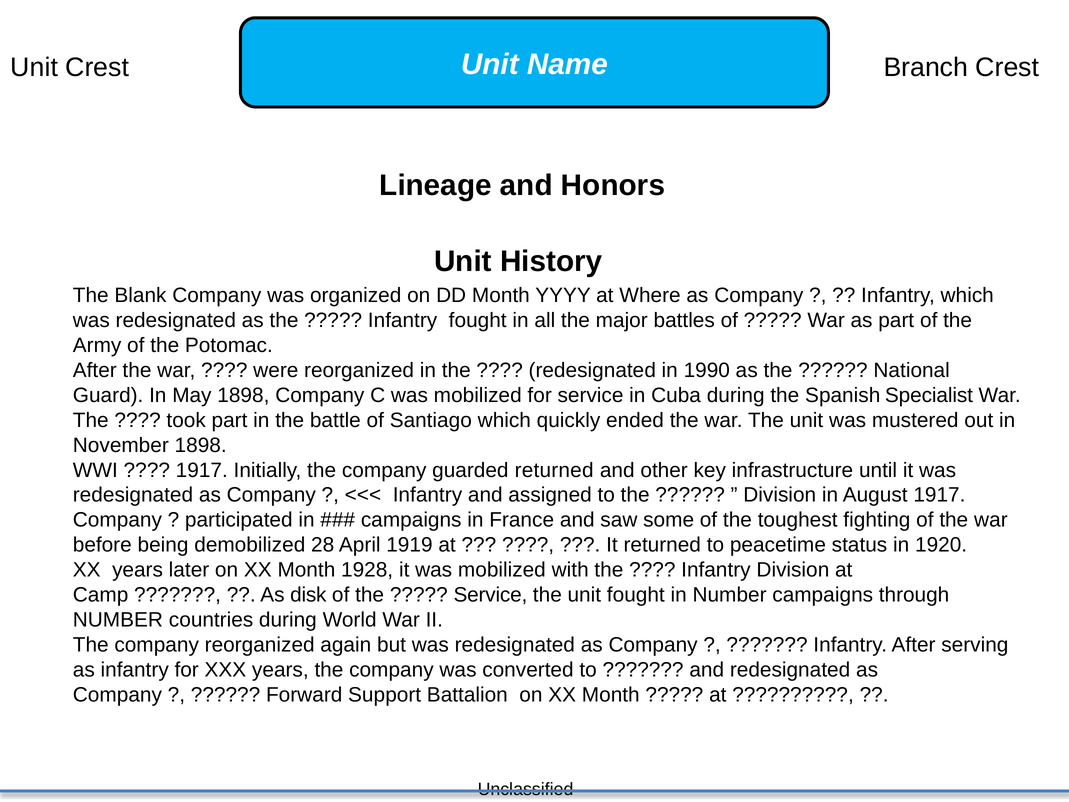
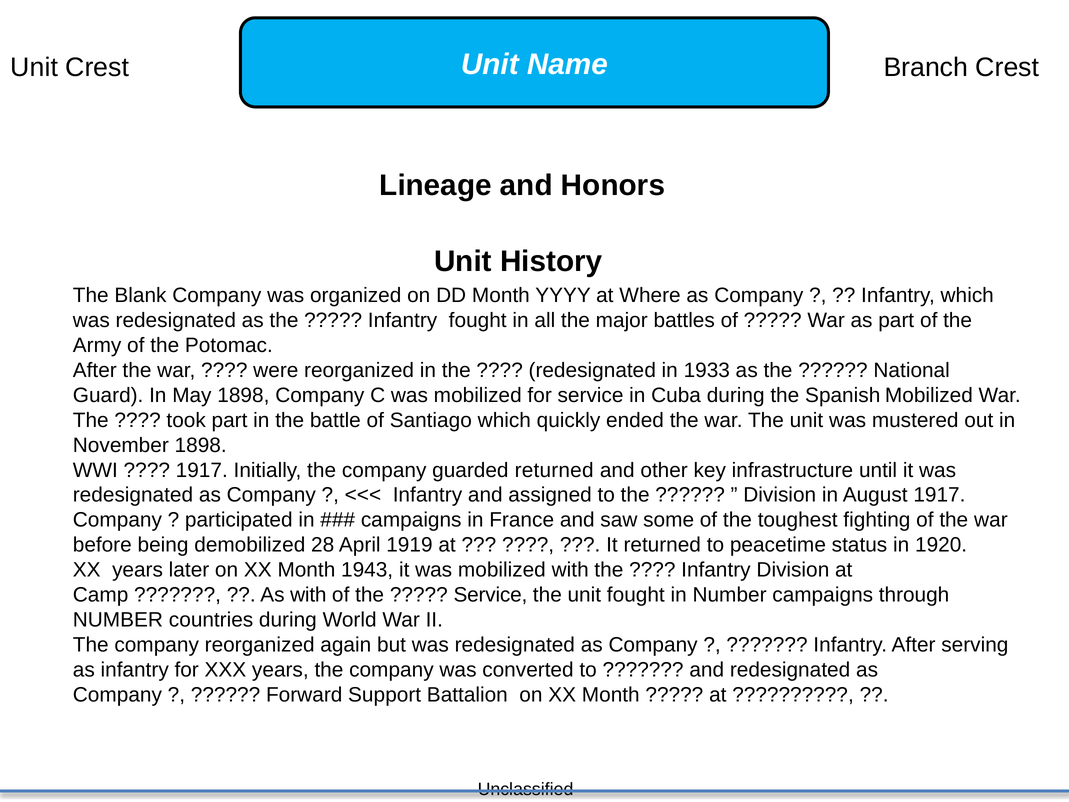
1990: 1990 -> 1933 (707, 370)
Spanish Specialist: Specialist -> Mobilized (929, 395)
1928: 1928 -> 1943 (367, 570)
As disk: disk -> with (308, 595)
